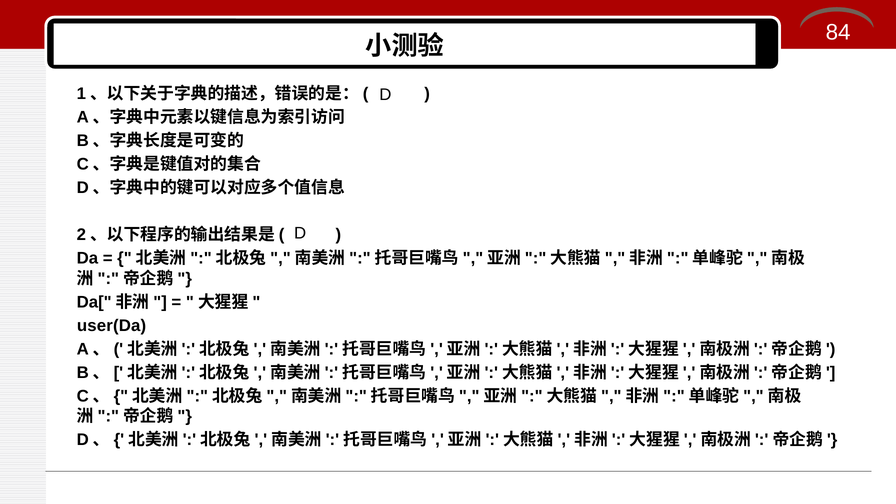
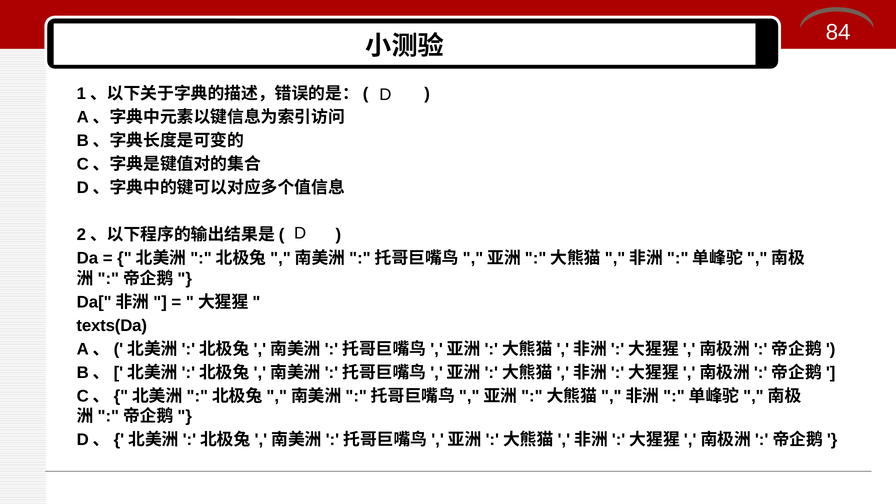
user(Da: user(Da -> texts(Da (112, 326)
